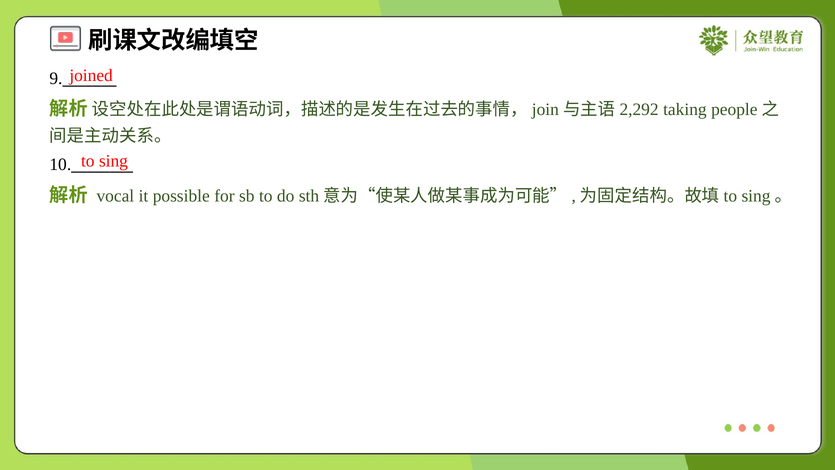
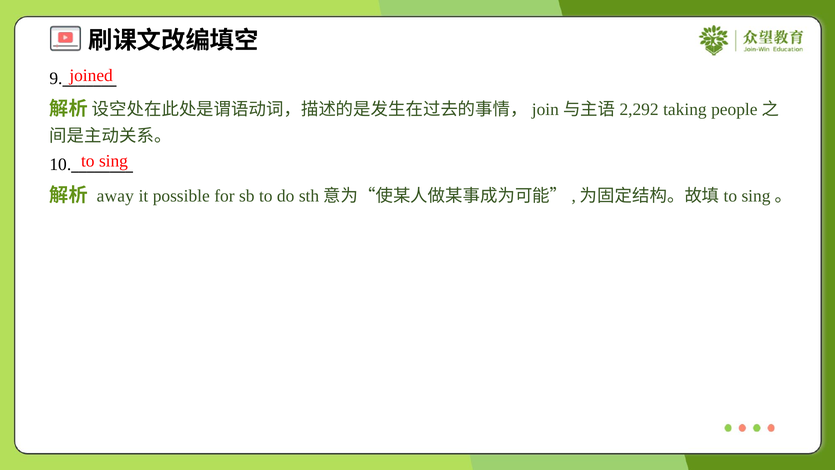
vocal: vocal -> away (115, 196)
